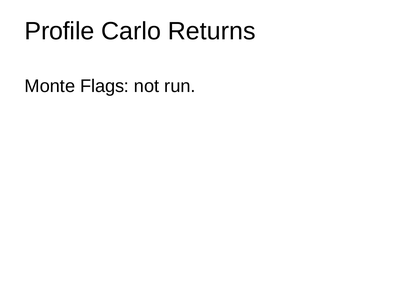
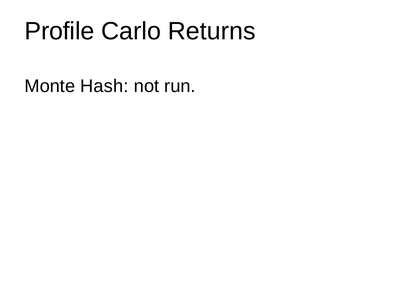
Flags: Flags -> Hash (104, 86)
